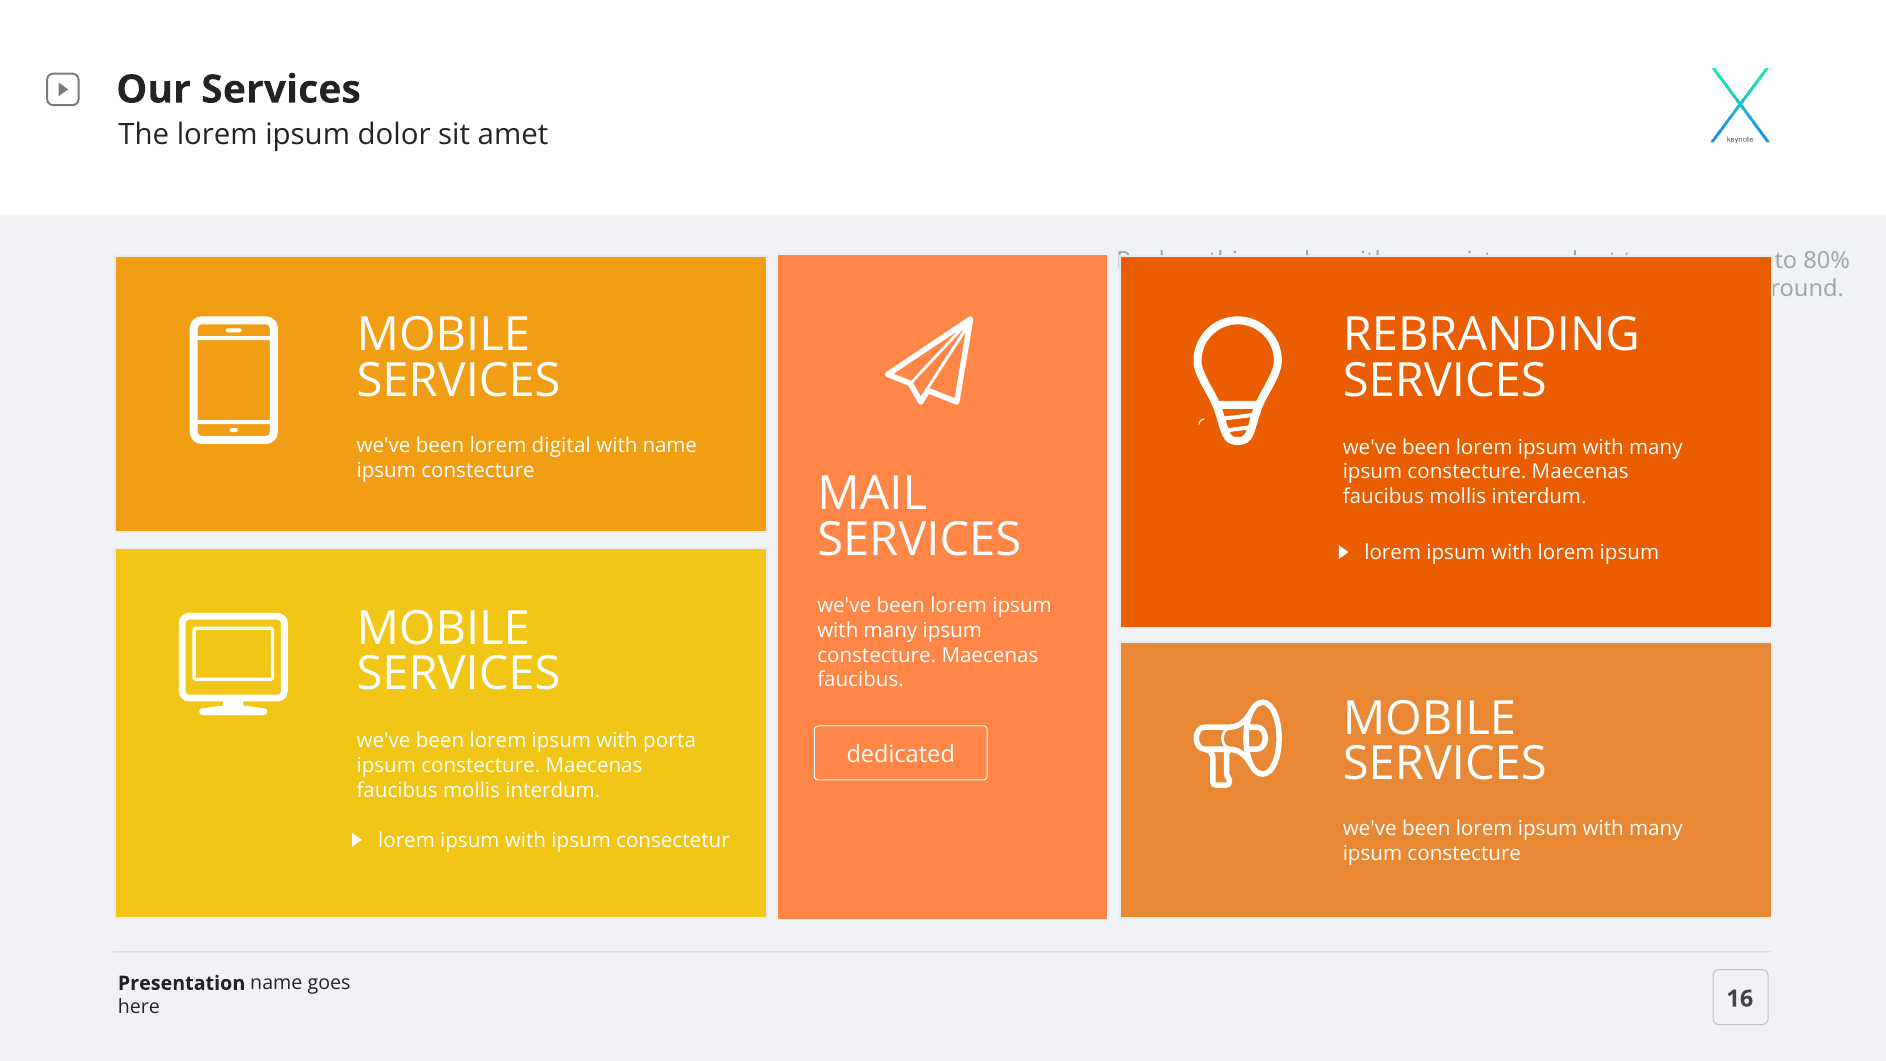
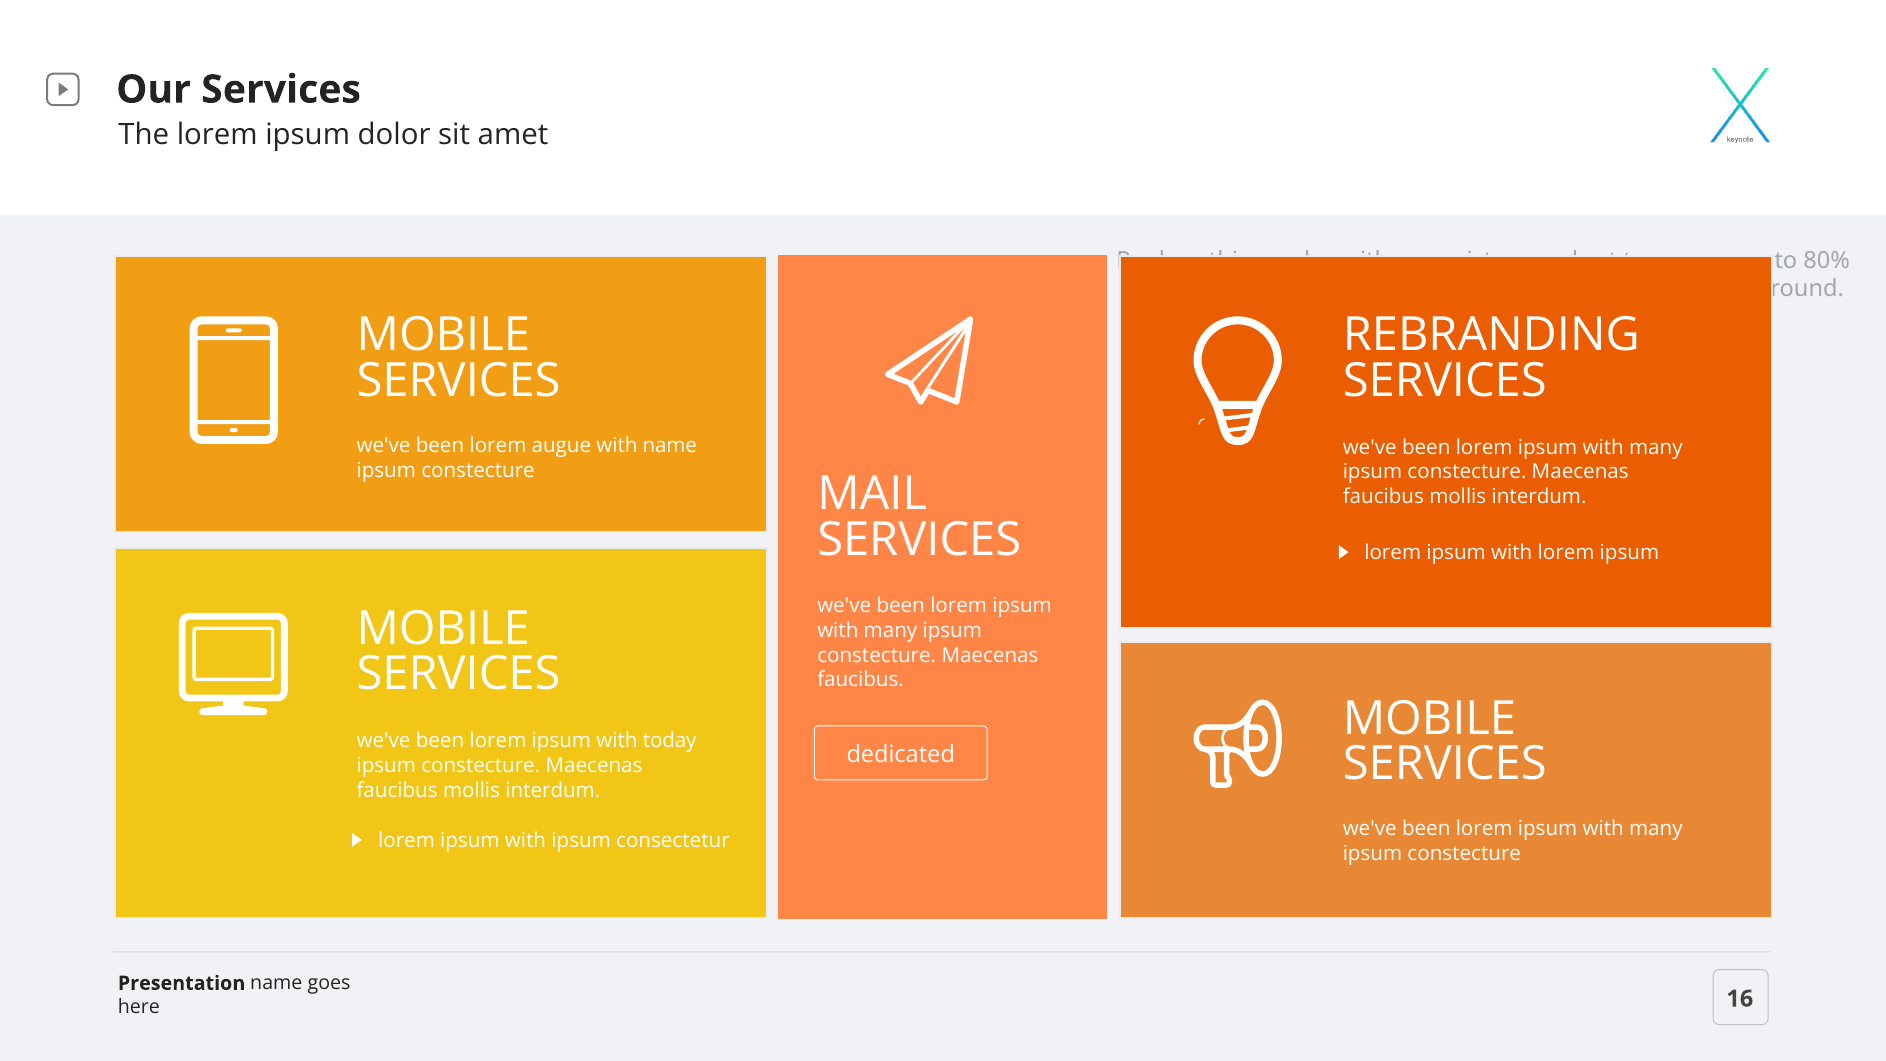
digital: digital -> augue (561, 446)
porta: porta -> today (670, 741)
